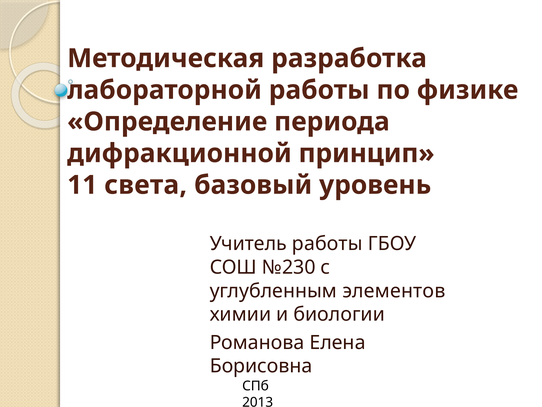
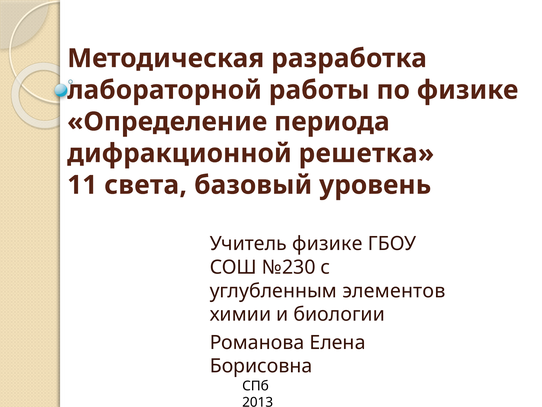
принцип: принцип -> решетка (366, 153)
Учитель работы: работы -> физике (327, 244)
